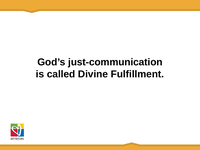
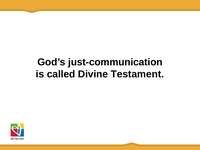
Fulfillment: Fulfillment -> Testament (137, 74)
